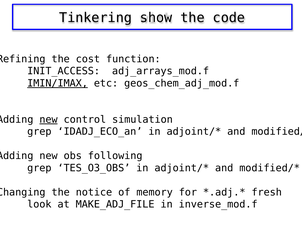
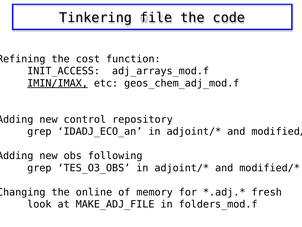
show: show -> file (156, 18)
new underline: present -> none (49, 119)
simulation: simulation -> repository (142, 119)
notice: notice -> online (94, 192)
inverse_mod.f: inverse_mod.f -> folders_mod.f (218, 204)
